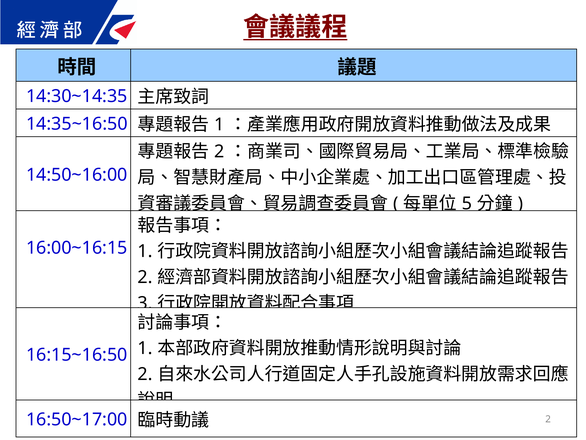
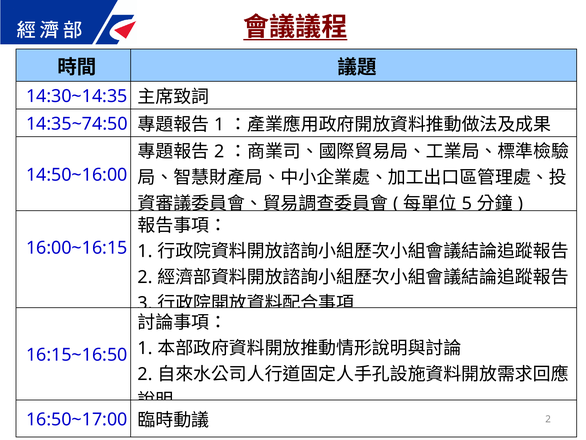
14:35~16:50: 14:35~16:50 -> 14:35~74:50 (77, 124)
